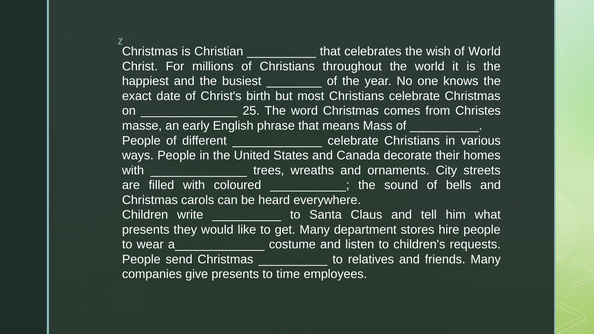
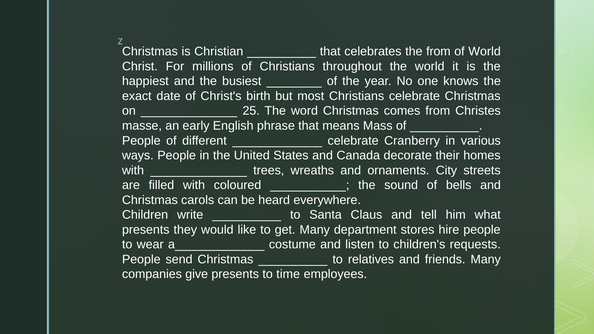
the wish: wish -> from (438, 52)
celebrate Christians: Christians -> Cranberry (412, 141)
